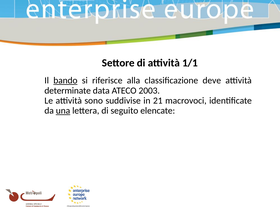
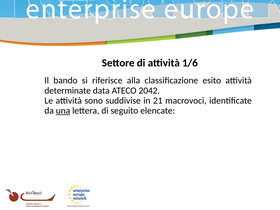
1/1: 1/1 -> 1/6 (190, 63)
bando underline: present -> none (65, 80)
deve: deve -> esito (212, 80)
2003: 2003 -> 2042 (149, 91)
